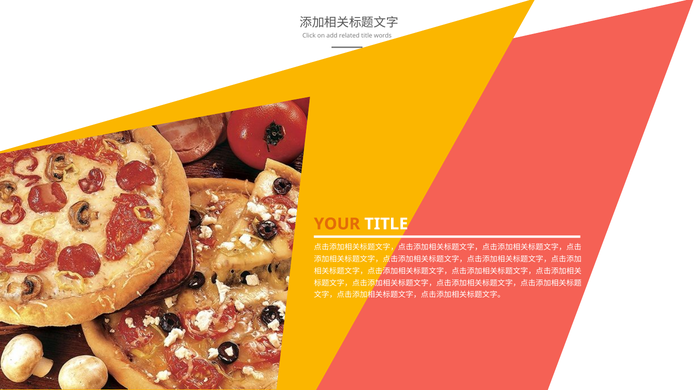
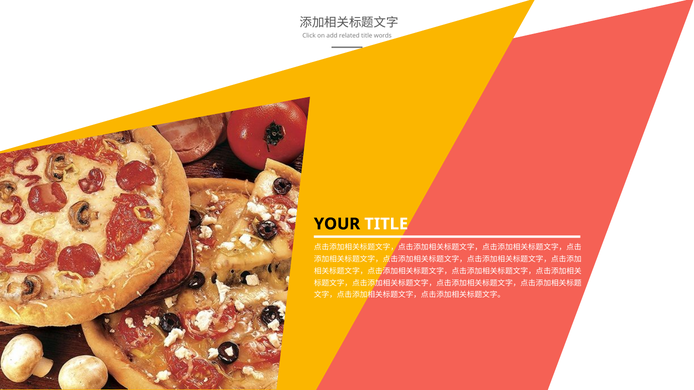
YOUR colour: orange -> black (337, 224)
